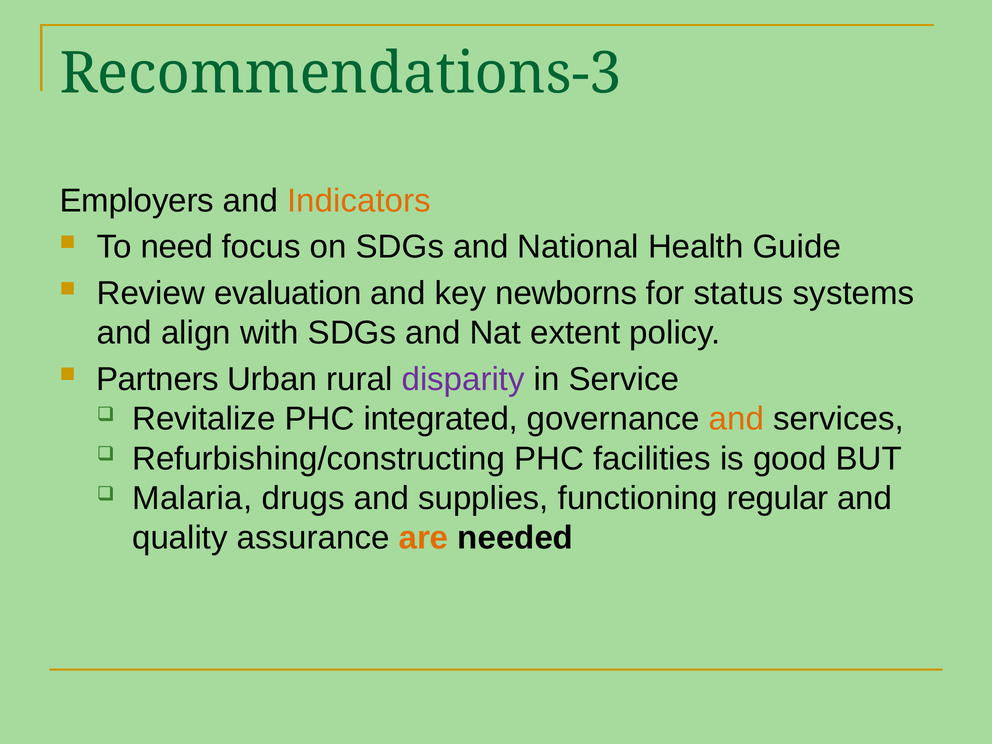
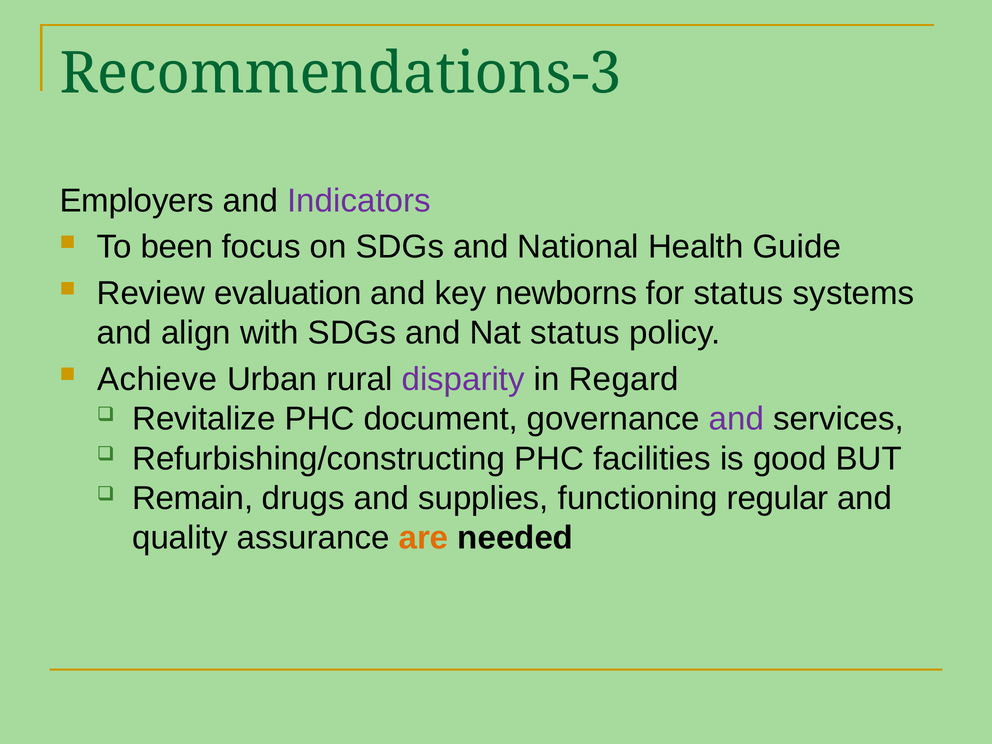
Indicators colour: orange -> purple (359, 201)
need: need -> been (177, 247)
Nat extent: extent -> status (575, 333)
Partners: Partners -> Achieve (157, 379)
Service: Service -> Regard (624, 379)
integrated: integrated -> document (441, 419)
and colour: orange -> purple (737, 419)
Malaria: Malaria -> Remain (193, 498)
